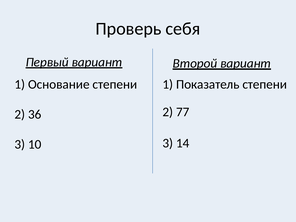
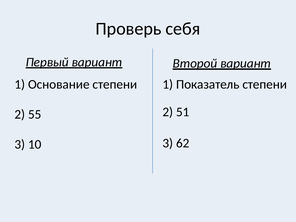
36: 36 -> 55 (35, 114)
77: 77 -> 51 (183, 112)
14: 14 -> 62 (183, 143)
